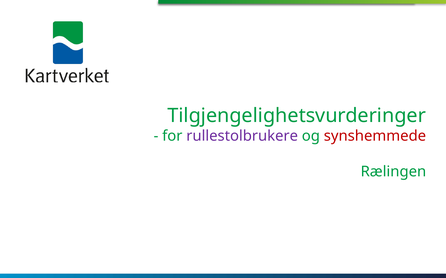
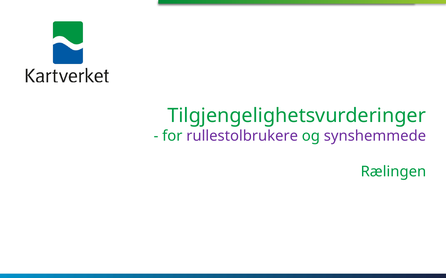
synshemmede colour: red -> purple (375, 136)
